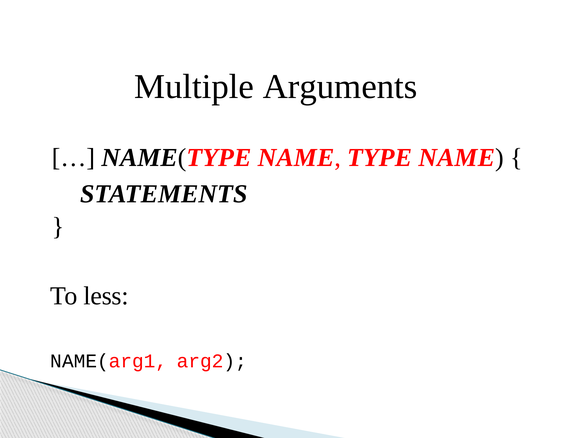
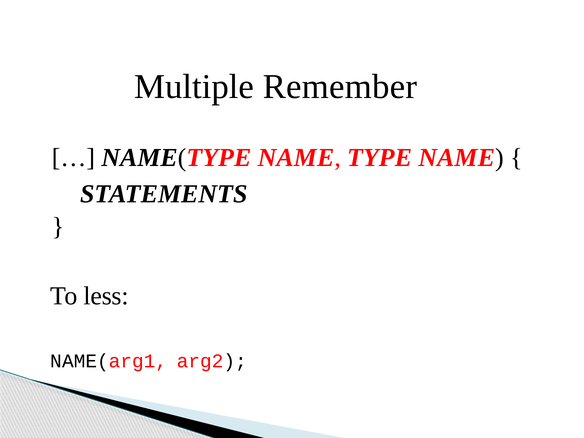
Arguments: Arguments -> Remember (340, 87)
